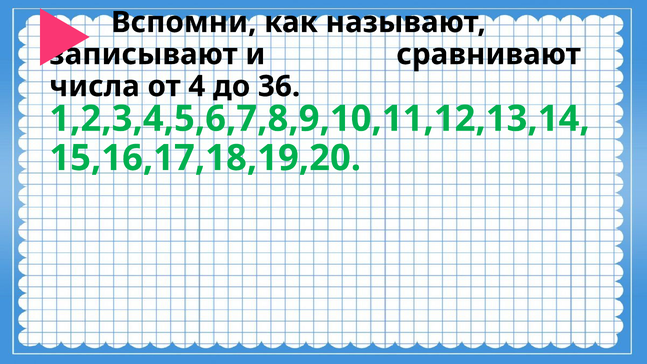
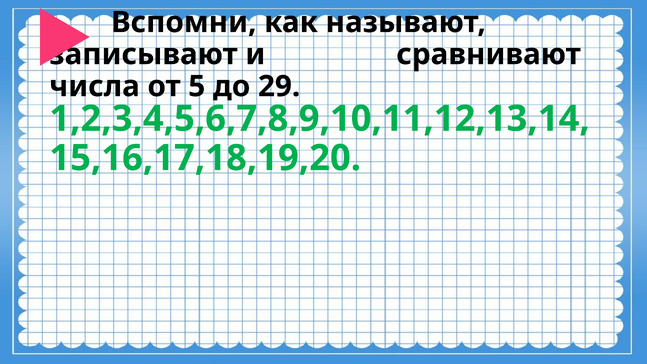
4: 4 -> 5 (197, 86)
36: 36 -> 29 (279, 86)
